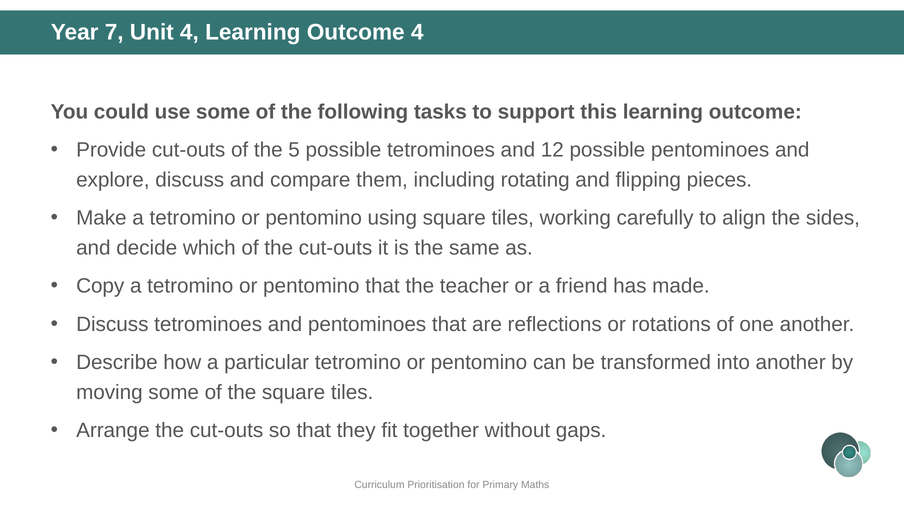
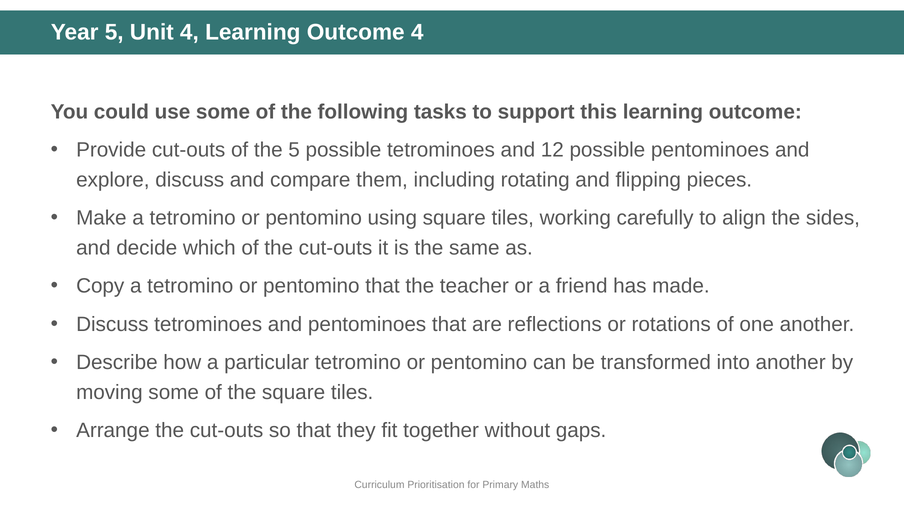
Year 7: 7 -> 5 (114, 32)
